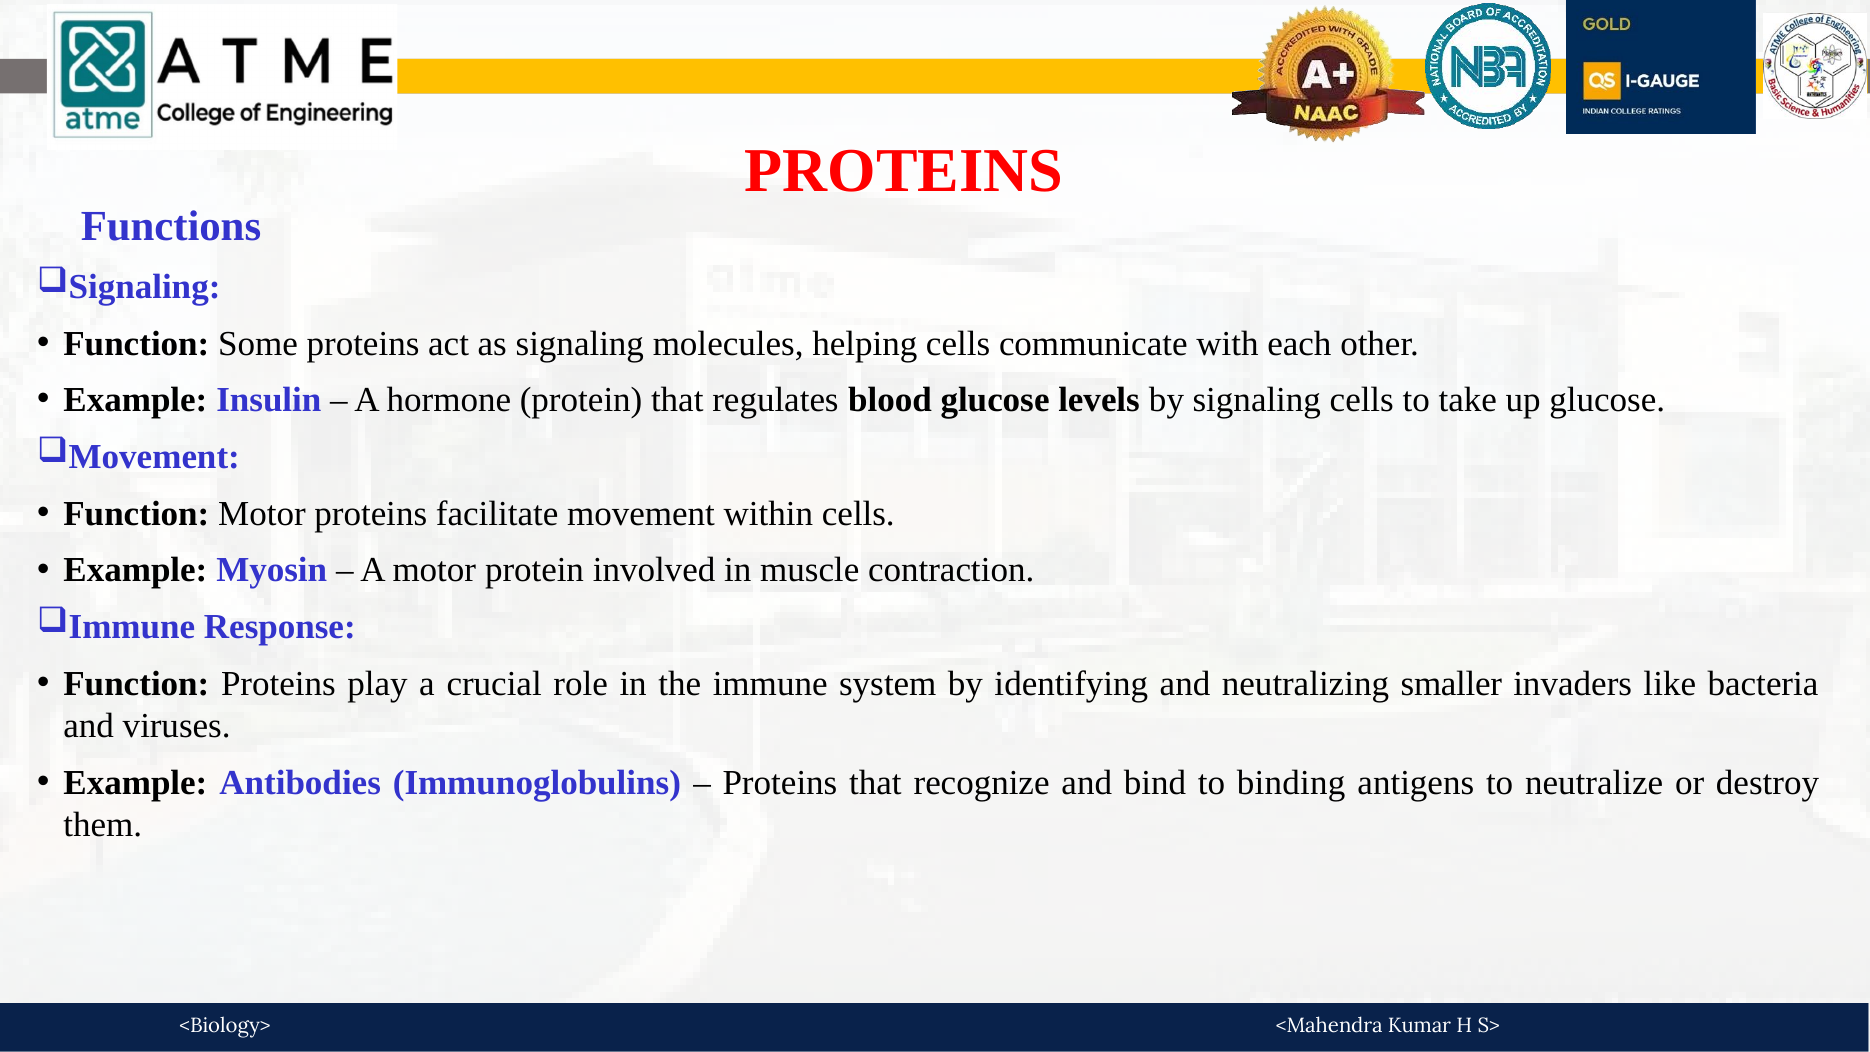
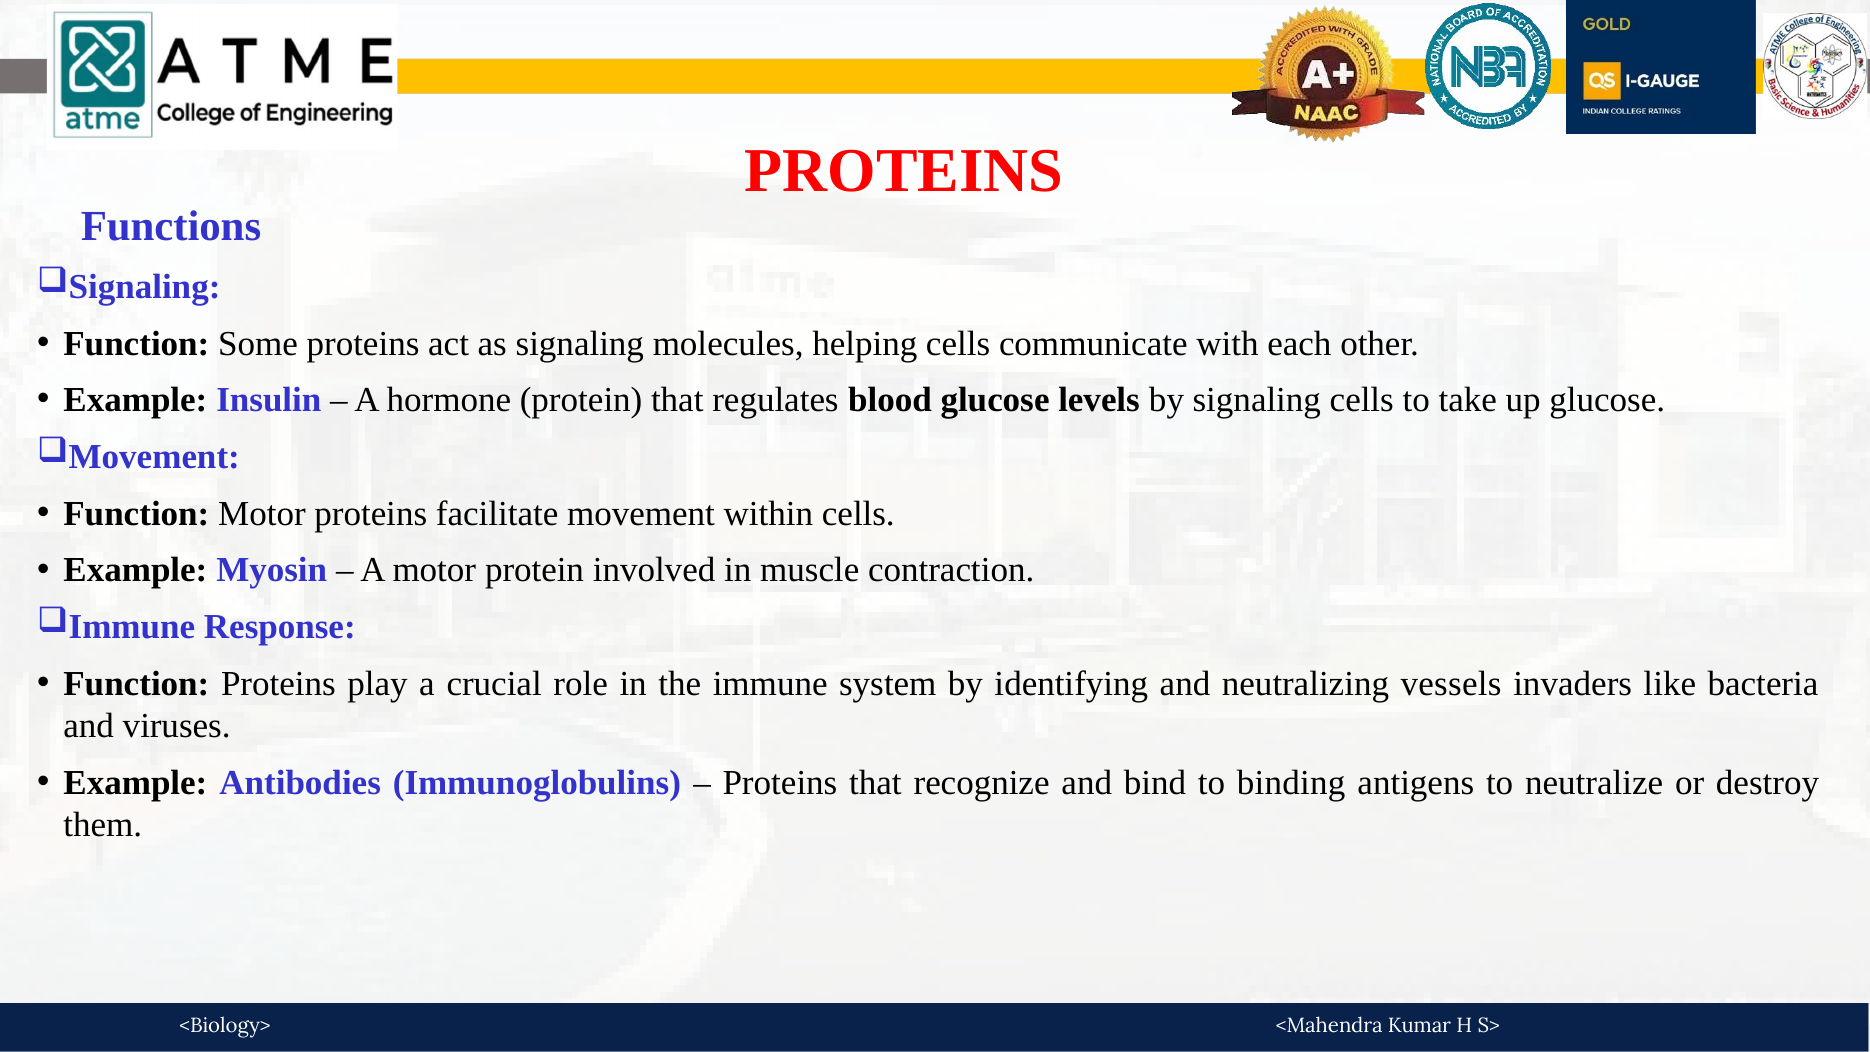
smaller: smaller -> vessels (1451, 684)
